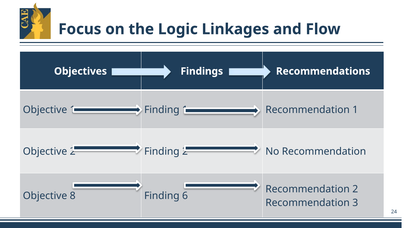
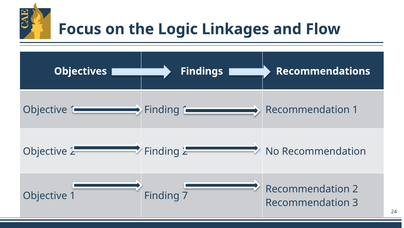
8: 8 -> 1 (73, 195)
6: 6 -> 7 (185, 195)
